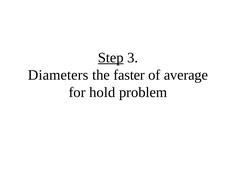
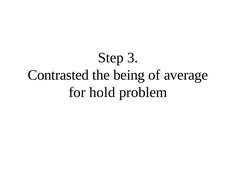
Step underline: present -> none (111, 58)
Diameters: Diameters -> Contrasted (58, 75)
faster: faster -> being (129, 75)
